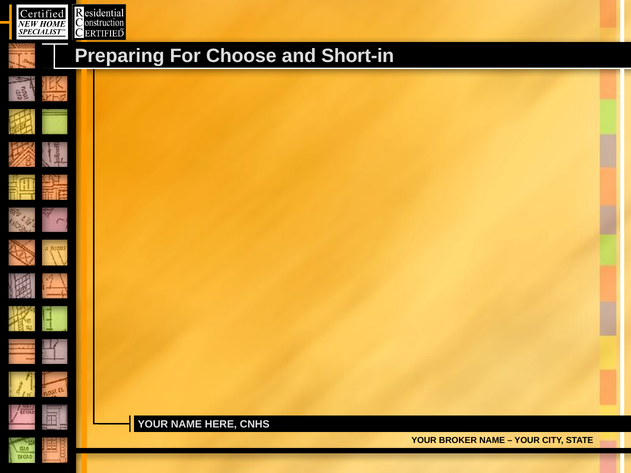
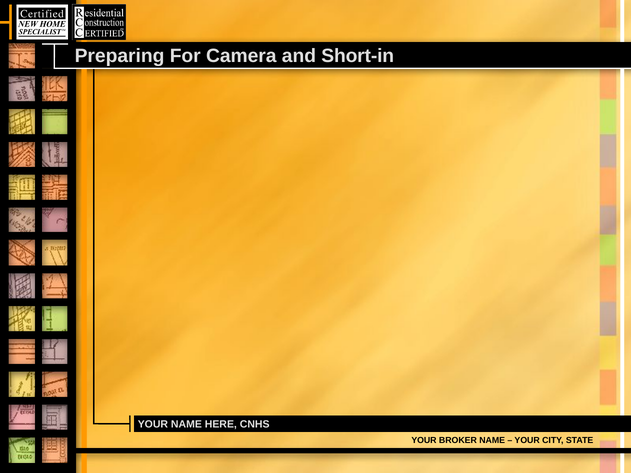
Choose: Choose -> Camera (241, 56)
